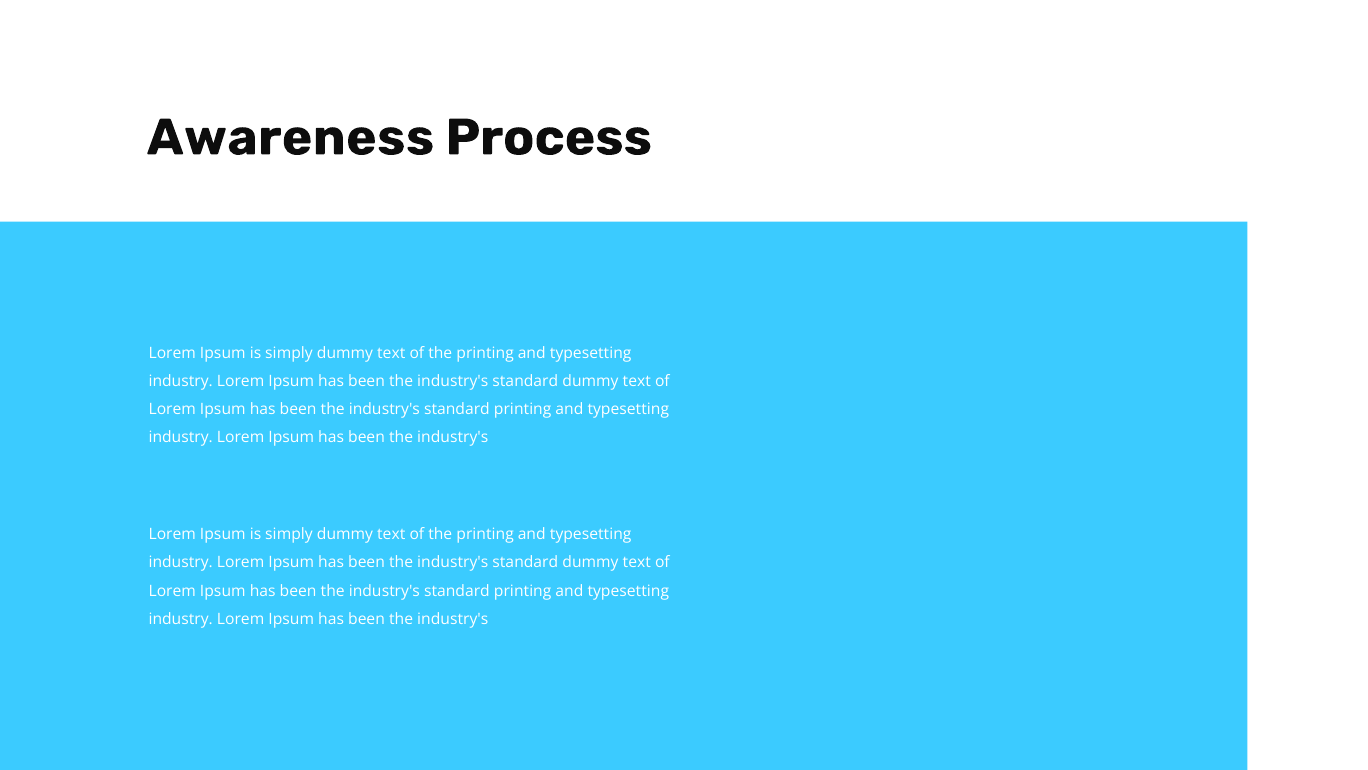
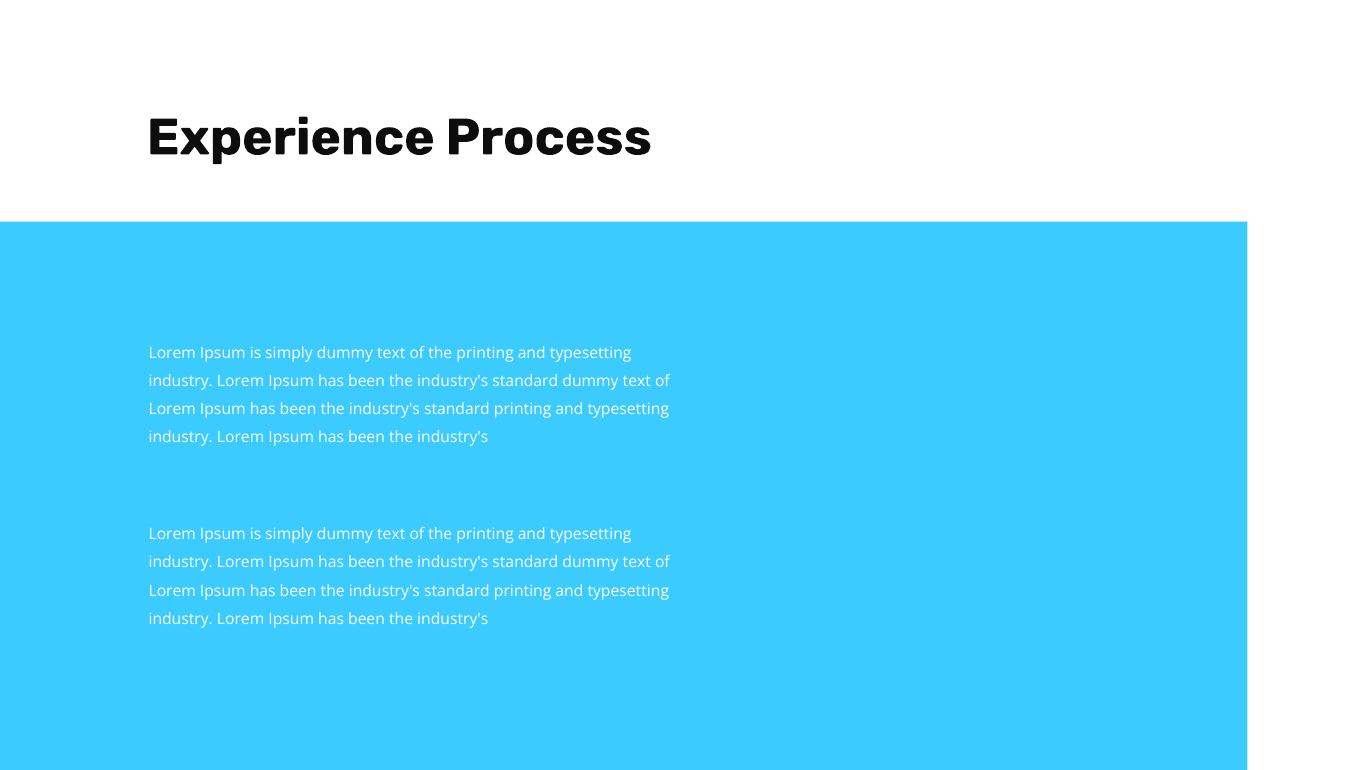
Awareness: Awareness -> Experience (291, 137)
